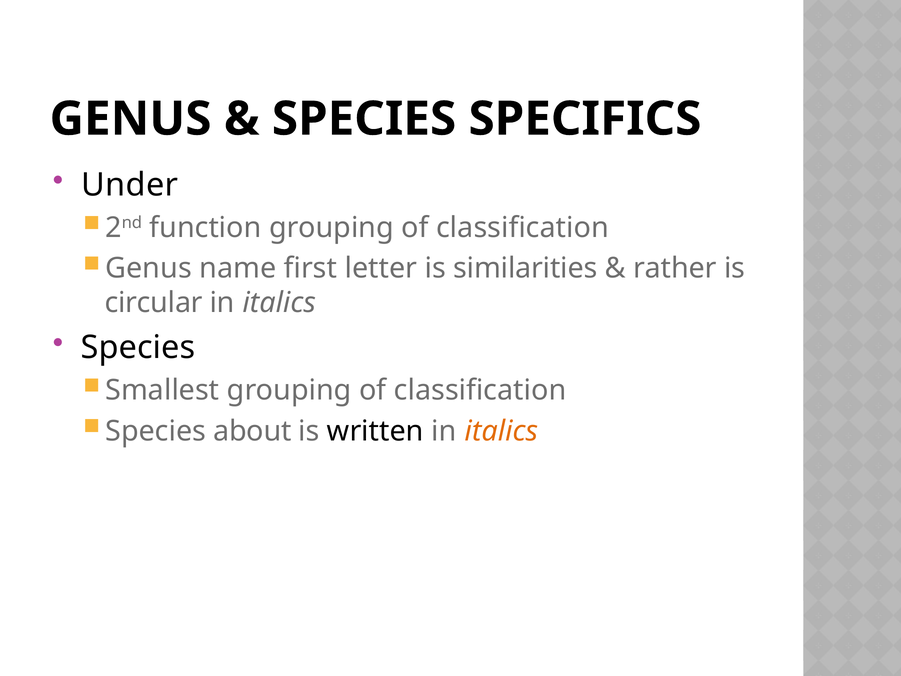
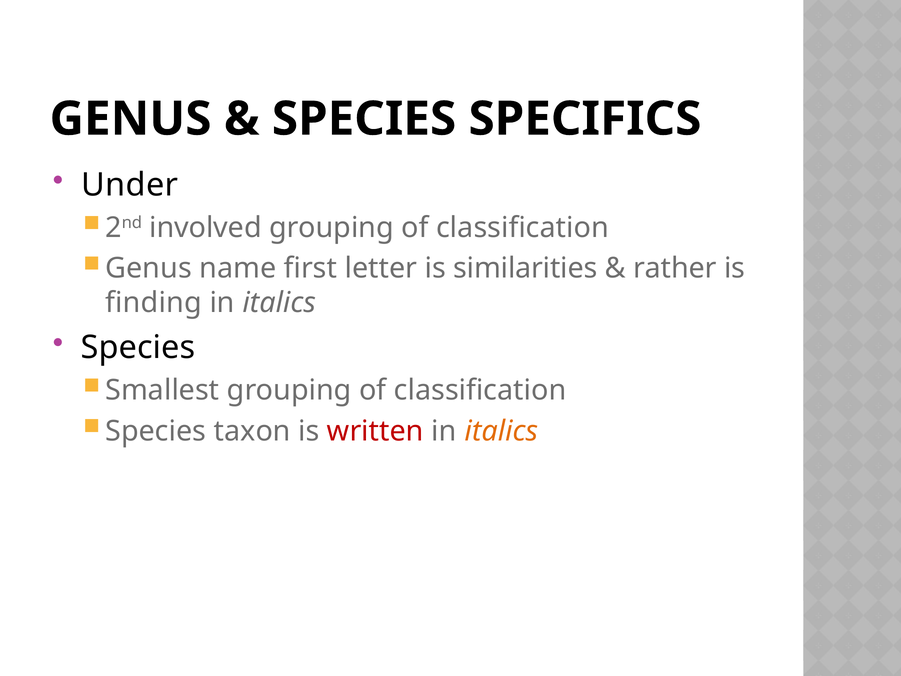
function: function -> involved (206, 228)
circular: circular -> finding (154, 303)
about: about -> taxon (252, 431)
written colour: black -> red (375, 431)
